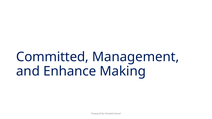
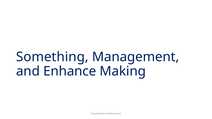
Committed: Committed -> Something (52, 57)
